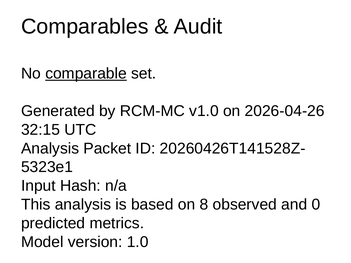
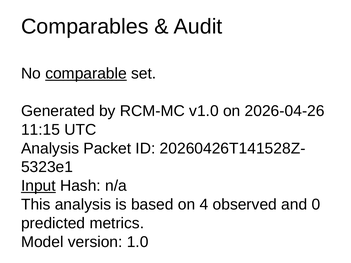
32:15: 32:15 -> 11:15 (41, 130)
Input underline: none -> present (38, 186)
8: 8 -> 4 (204, 205)
